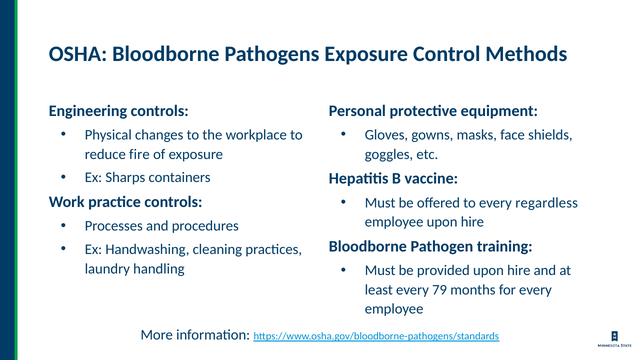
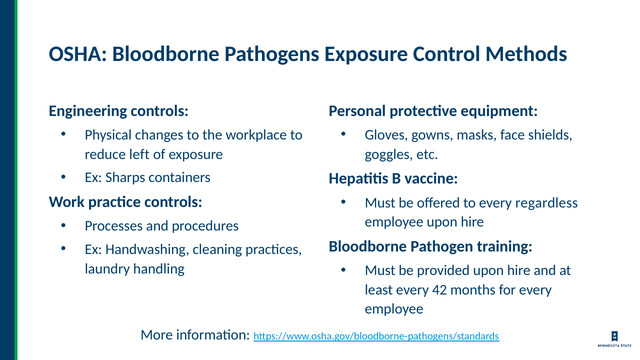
fire: fire -> left (139, 154)
79: 79 -> 42 (440, 290)
